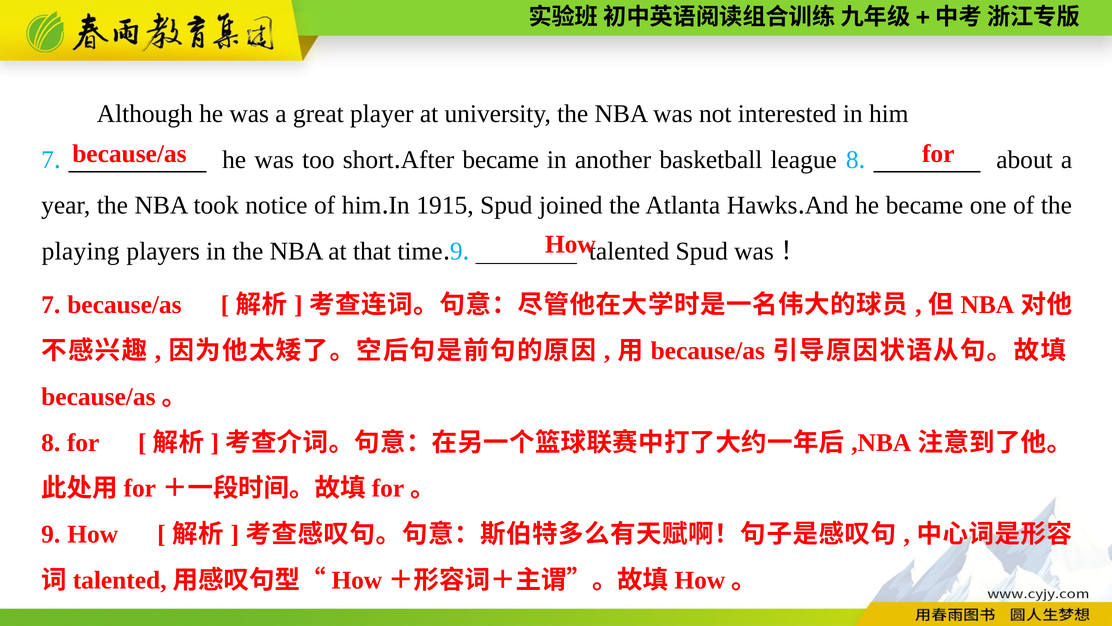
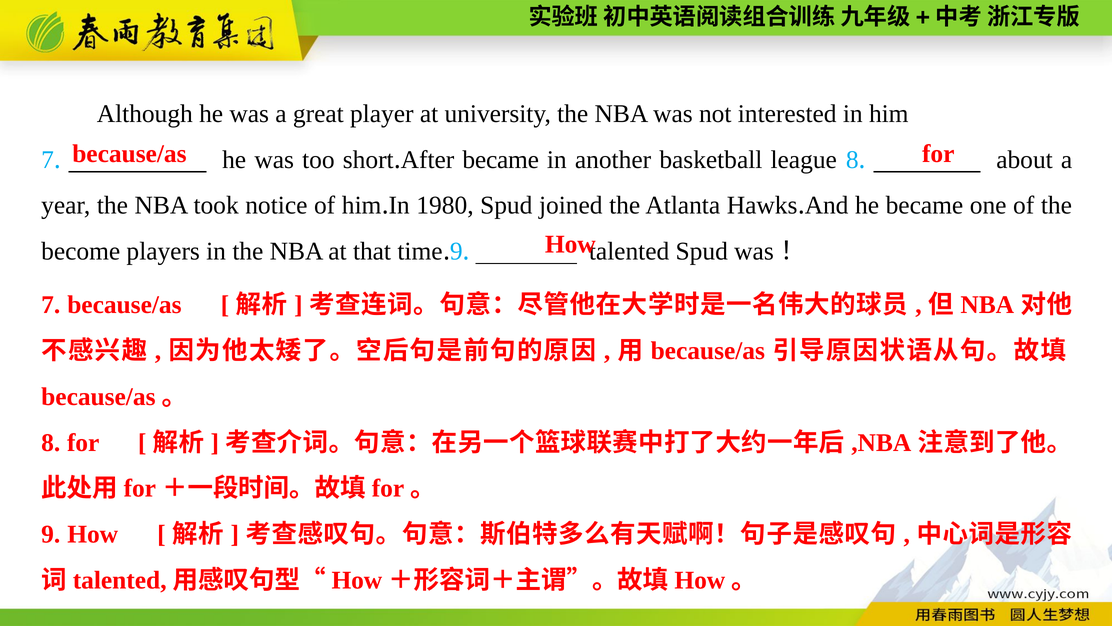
1915: 1915 -> 1980 (445, 205)
playing: playing -> become (81, 251)
